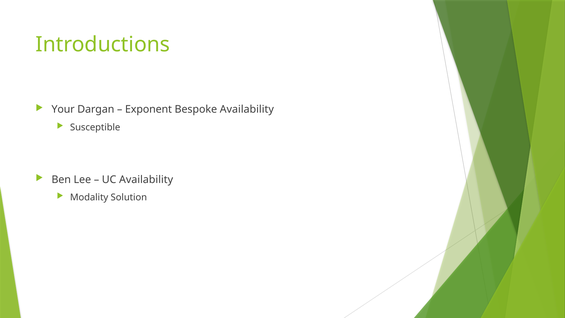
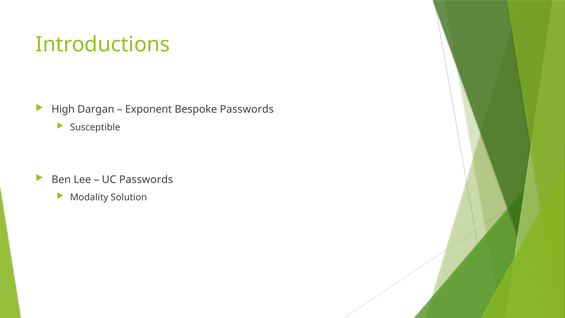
Your: Your -> High (63, 109)
Bespoke Availability: Availability -> Passwords (247, 109)
UC Availability: Availability -> Passwords (146, 179)
